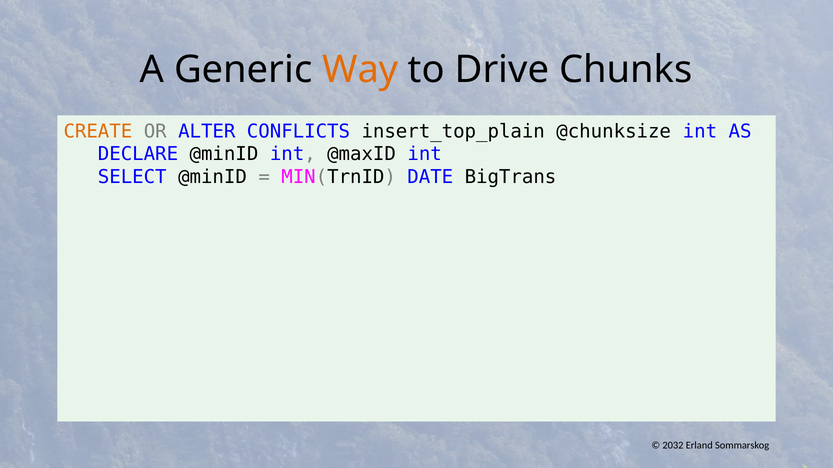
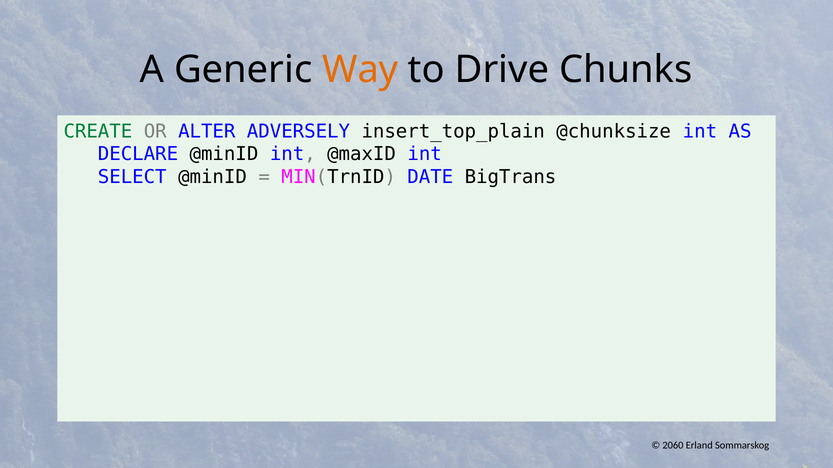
CREATE colour: orange -> green (98, 131)
CONFLICTS: CONFLICTS -> ADVERSELY (298, 131)
2032: 2032 -> 2060 (673, 446)
